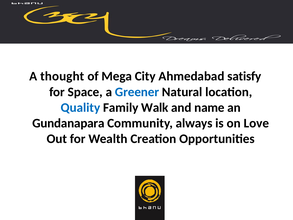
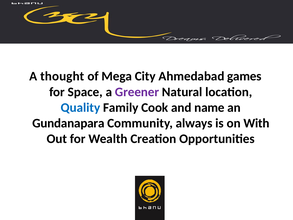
satisfy: satisfy -> games (244, 76)
Greener colour: blue -> purple (137, 92)
Walk: Walk -> Cook (155, 107)
Love: Love -> With (256, 123)
